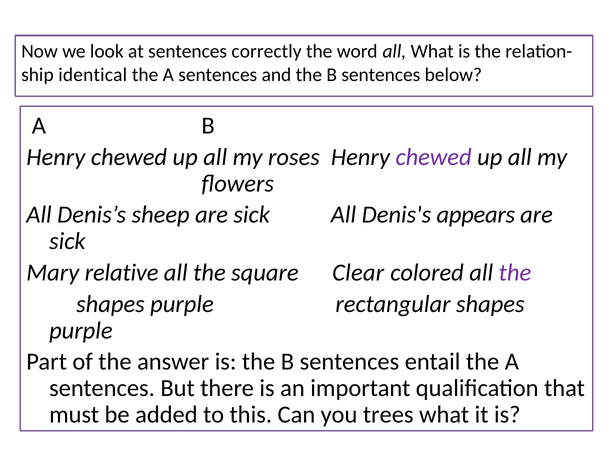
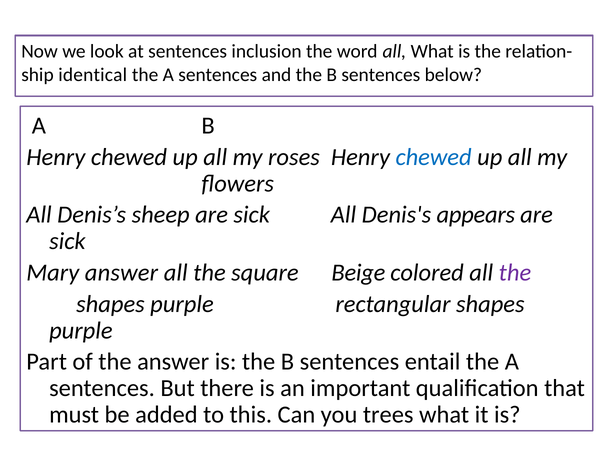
correctly: correctly -> inclusion (267, 52)
chewed colour: purple -> blue (434, 157)
Mary relative: relative -> answer (121, 273)
Clear: Clear -> Beige (358, 273)
